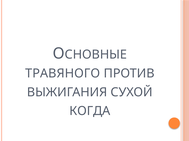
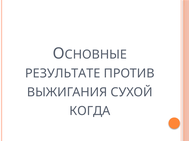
ТРАВЯНОГО: ТРАВЯНОГО -> РЕЗУЛЬТАТЕ (63, 74)
